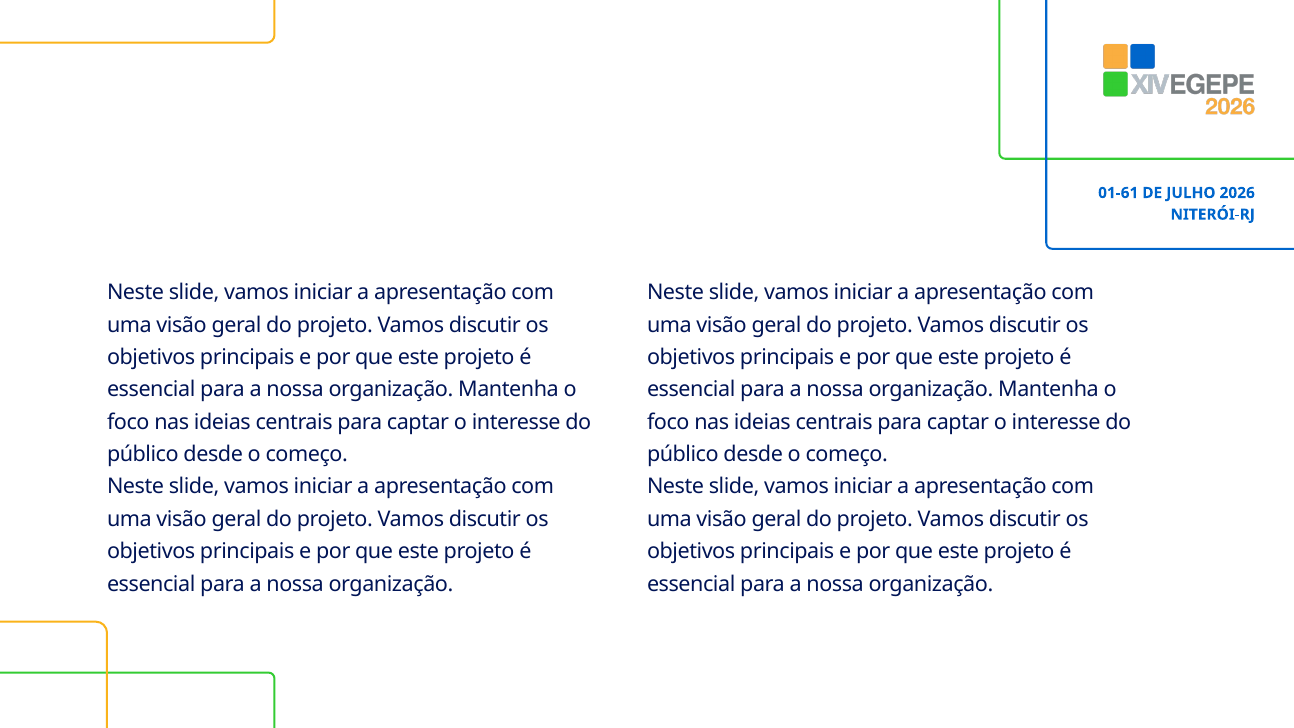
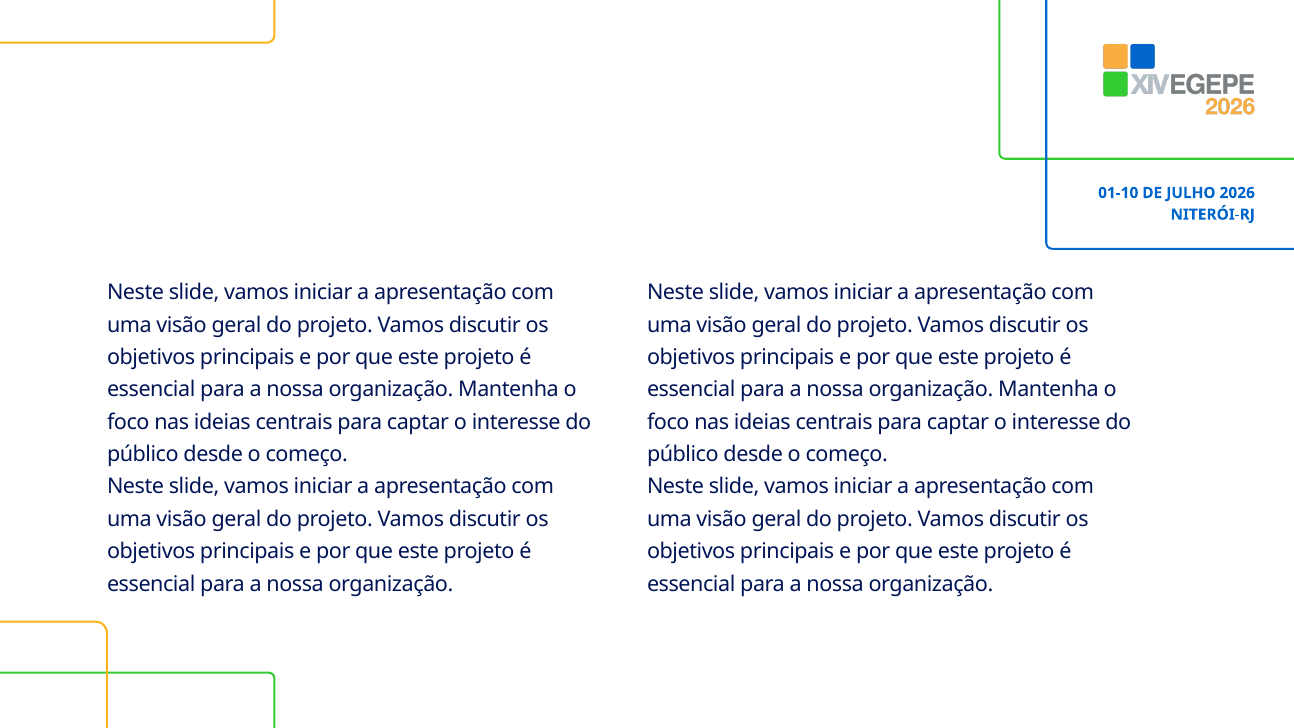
01-61: 01-61 -> 01-10 (1118, 193)
